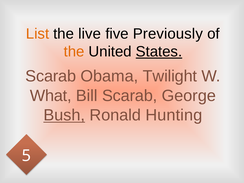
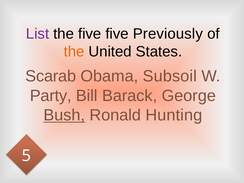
List colour: orange -> purple (38, 34)
the live: live -> five (90, 34)
States underline: present -> none (159, 52)
Twilight: Twilight -> Subsoil (170, 76)
What: What -> Party (51, 96)
Bill Scarab: Scarab -> Barack (130, 96)
